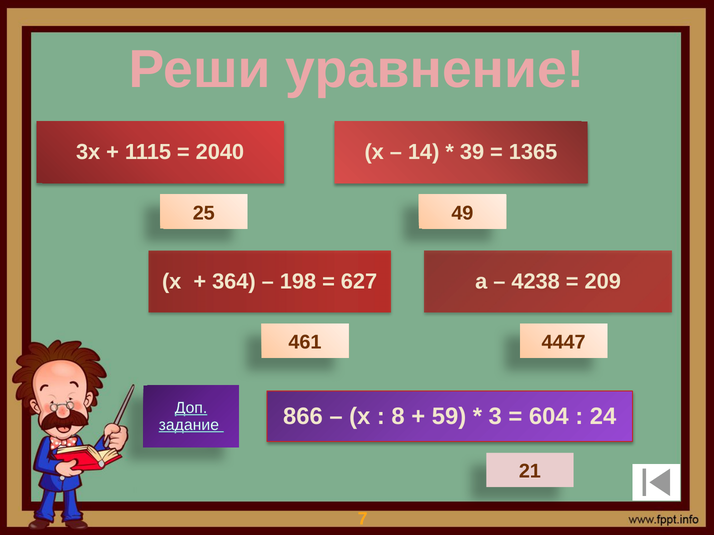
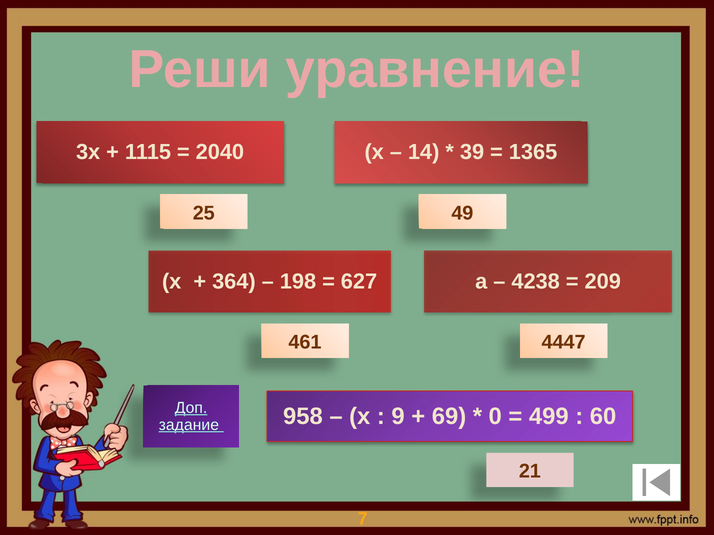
866: 866 -> 958 (303, 417)
8: 8 -> 9 (398, 417)
59: 59 -> 69 (449, 417)
3: 3 -> 0 (495, 417)
604: 604 -> 499 (549, 417)
24: 24 -> 60 (603, 417)
